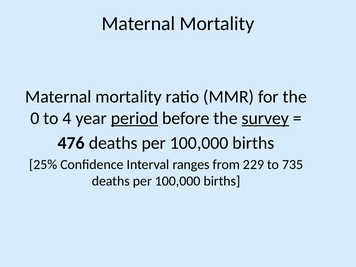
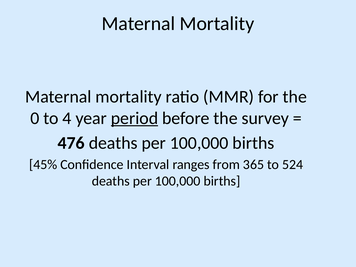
survey underline: present -> none (265, 118)
25%: 25% -> 45% (43, 165)
229: 229 -> 365 (254, 165)
735: 735 -> 524 (293, 165)
